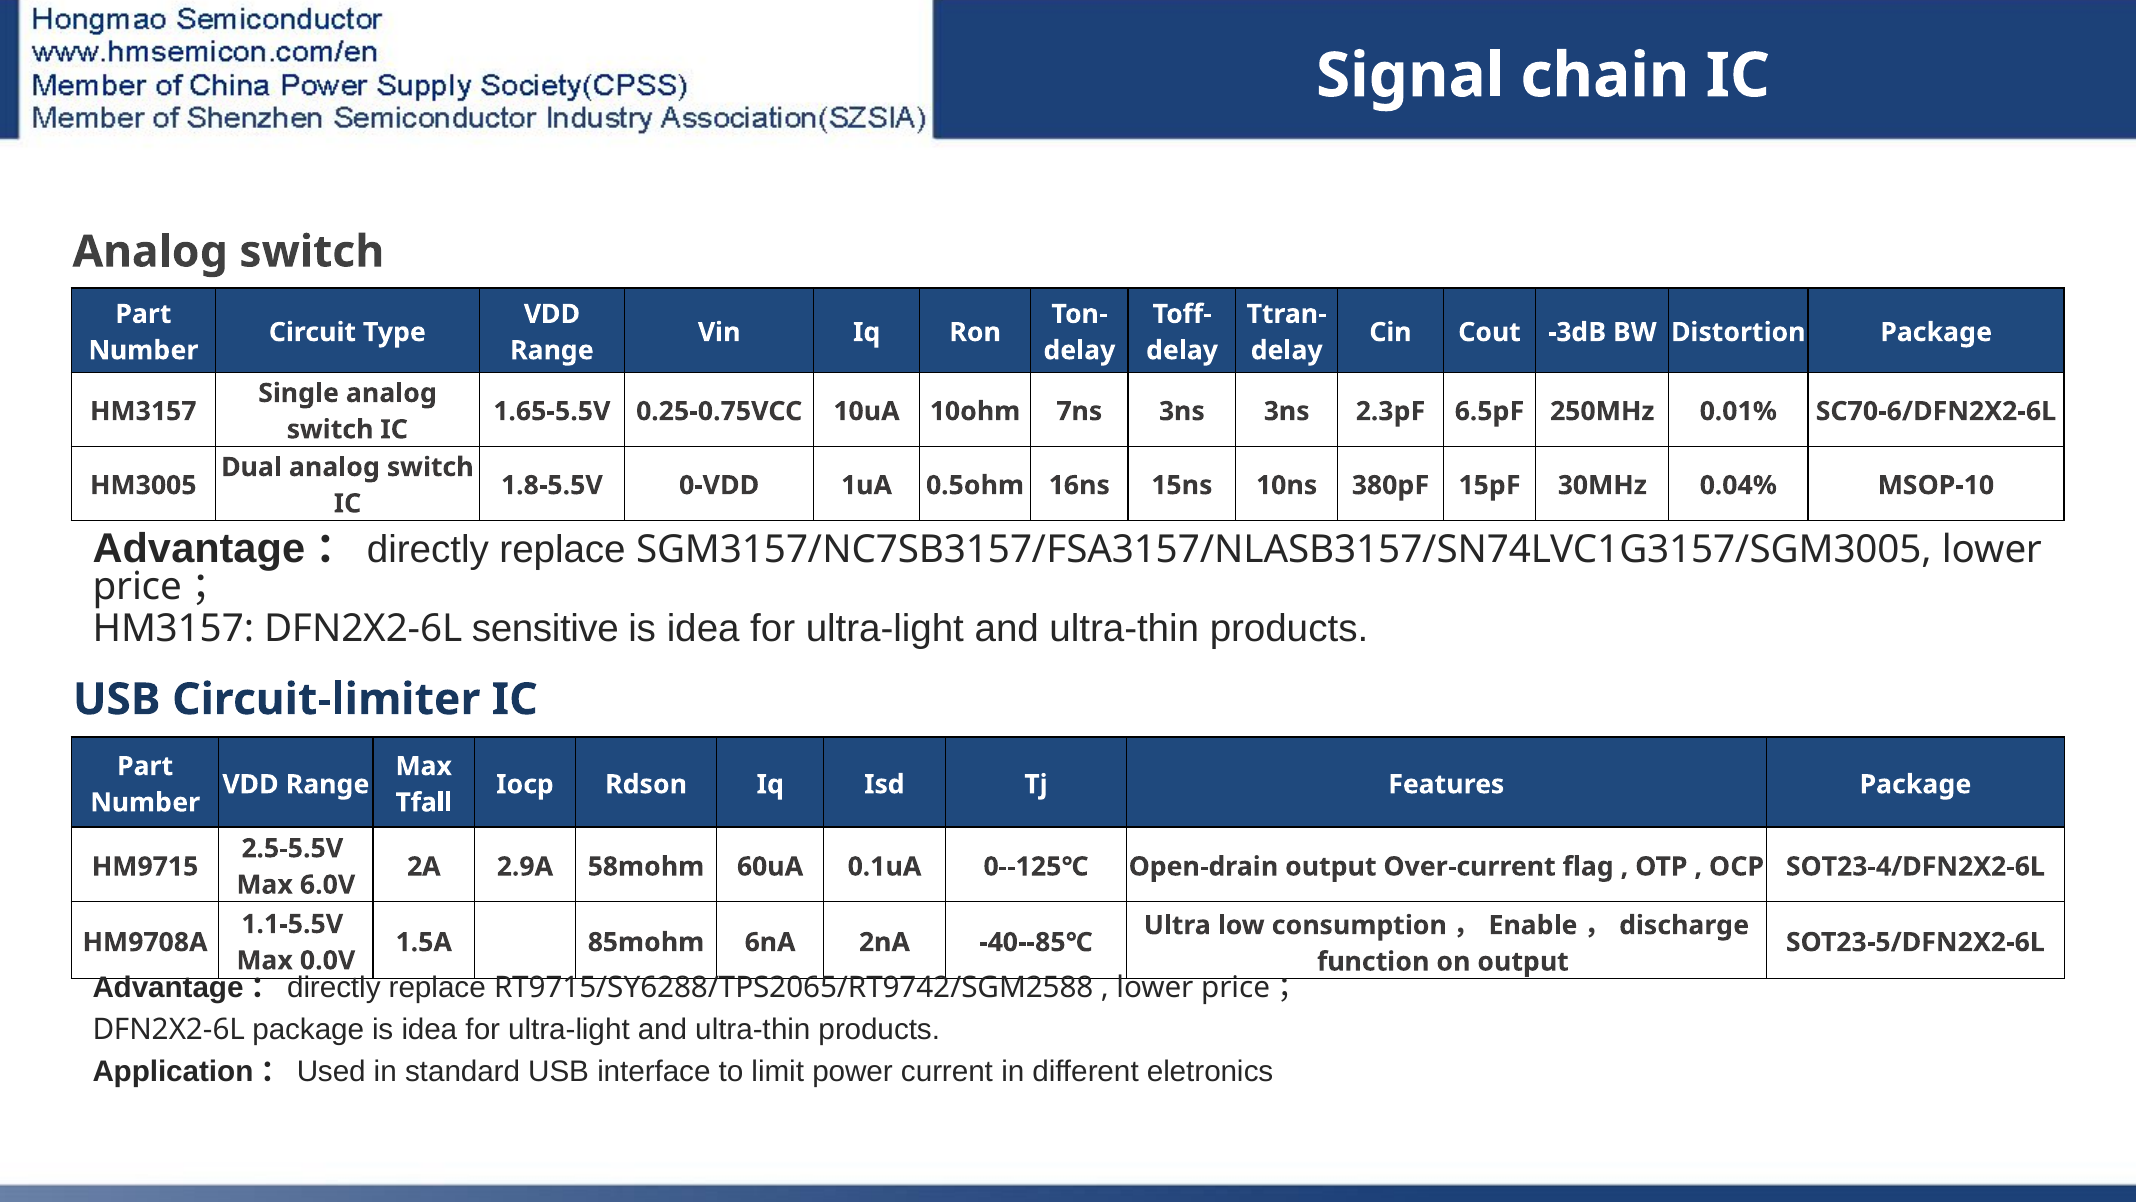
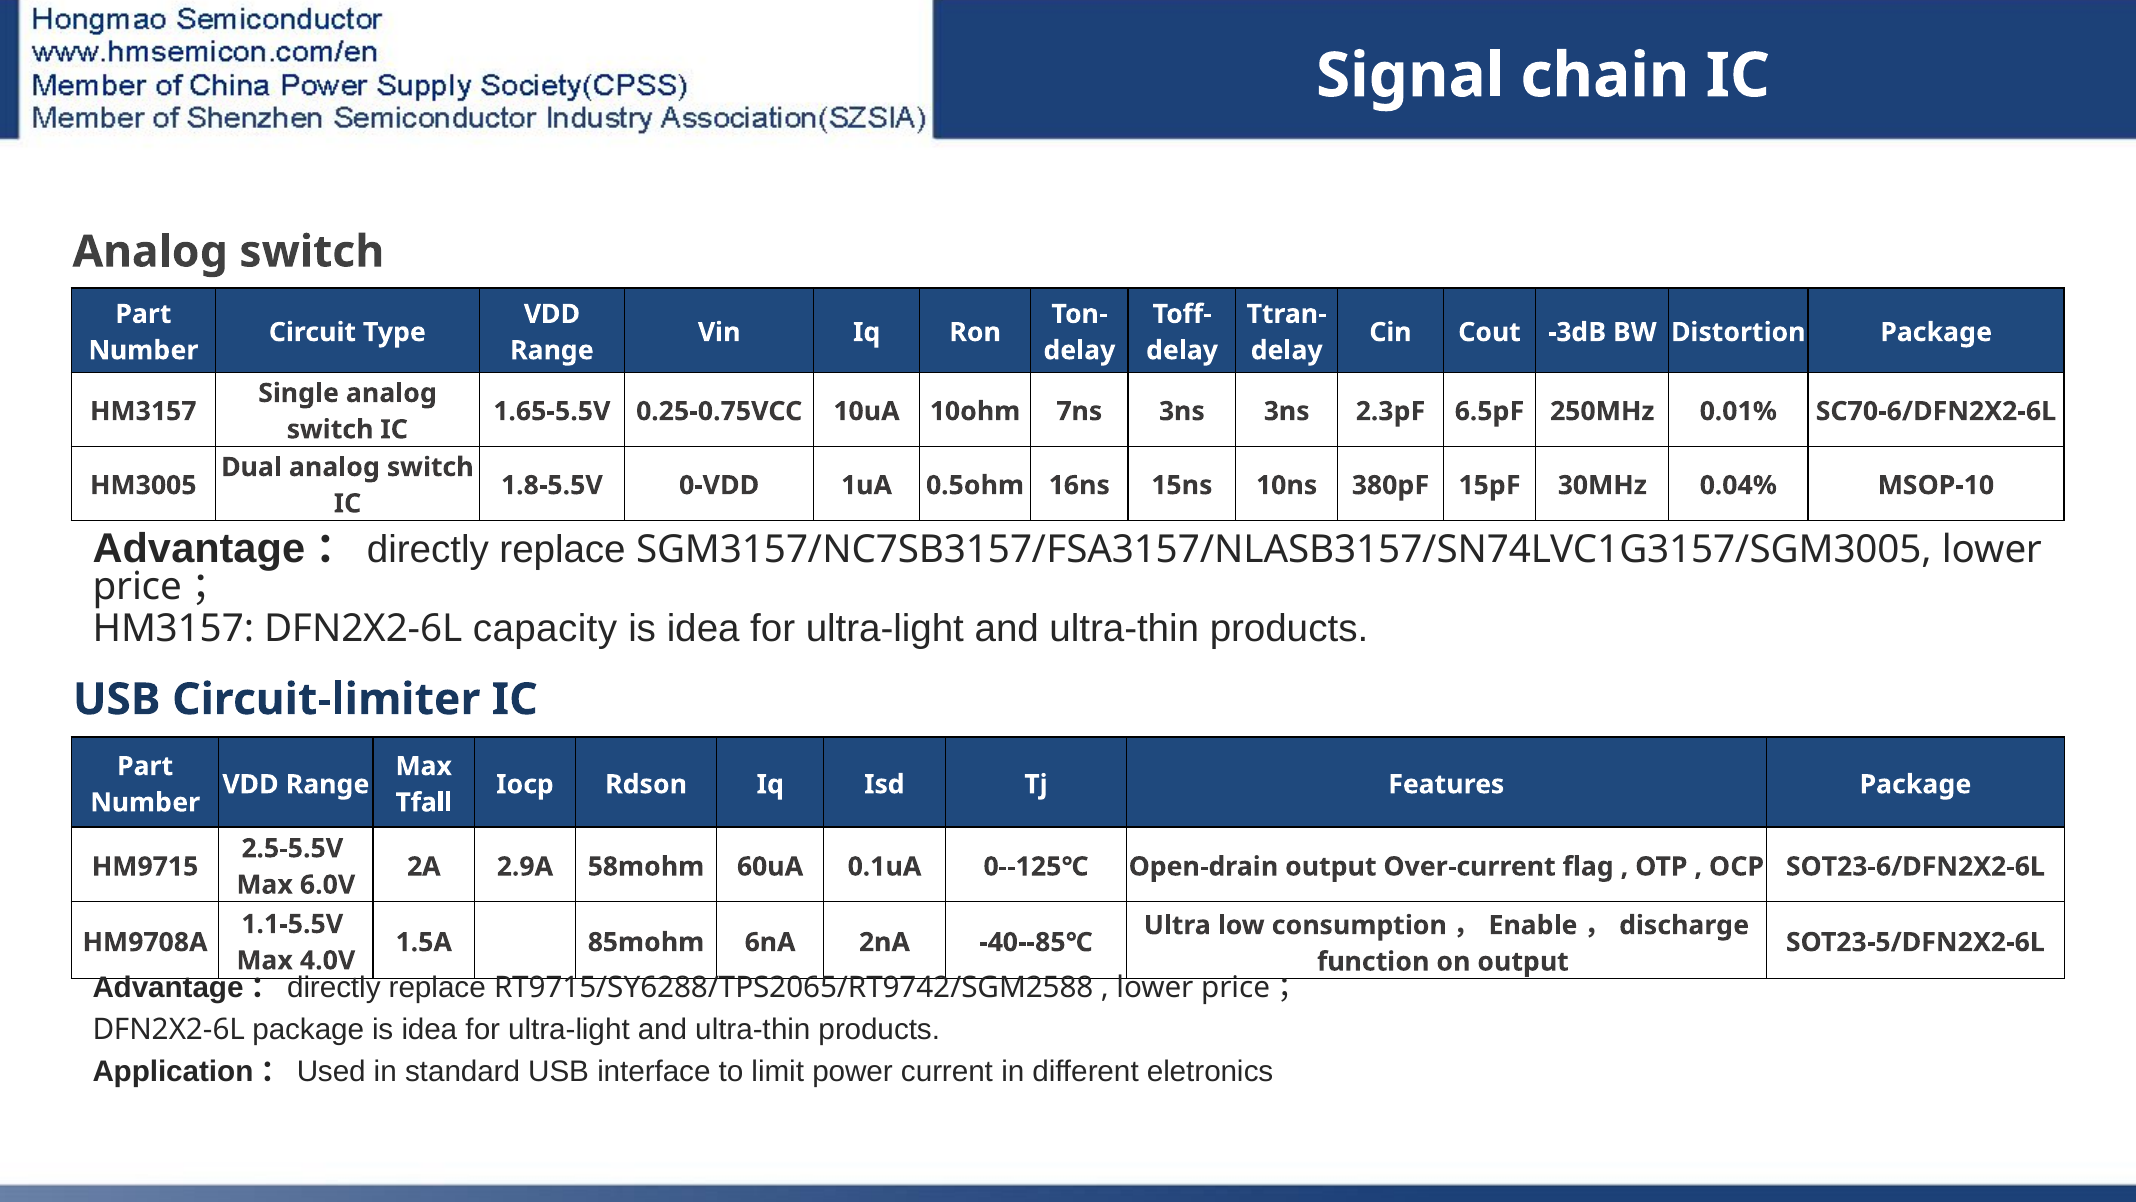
sensitive: sensitive -> capacity (545, 628)
SOT23-4/DFN2X2-6L: SOT23-4/DFN2X2-6L -> SOT23-6/DFN2X2-6L (1915, 866)
0.0V: 0.0V -> 4.0V (328, 960)
